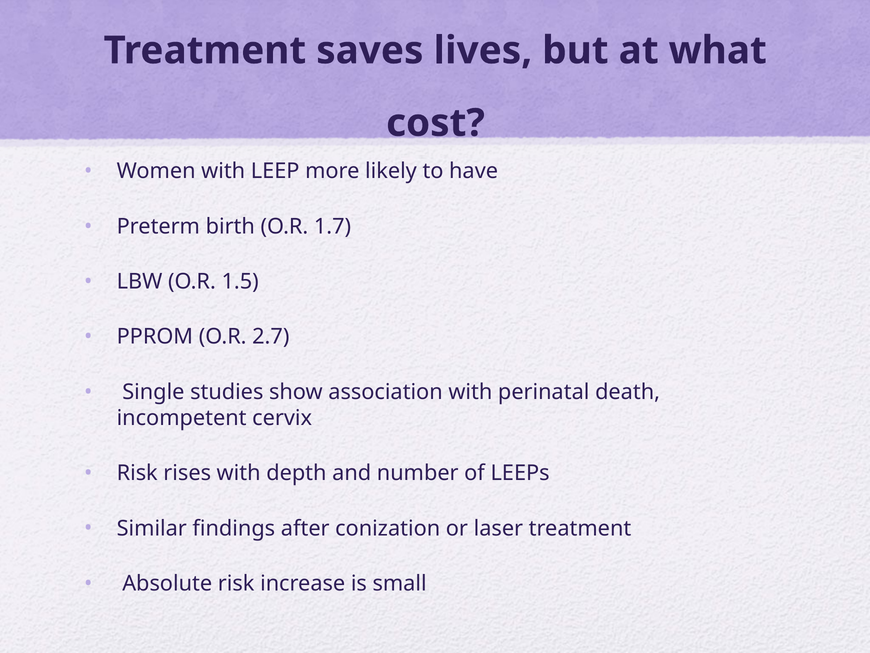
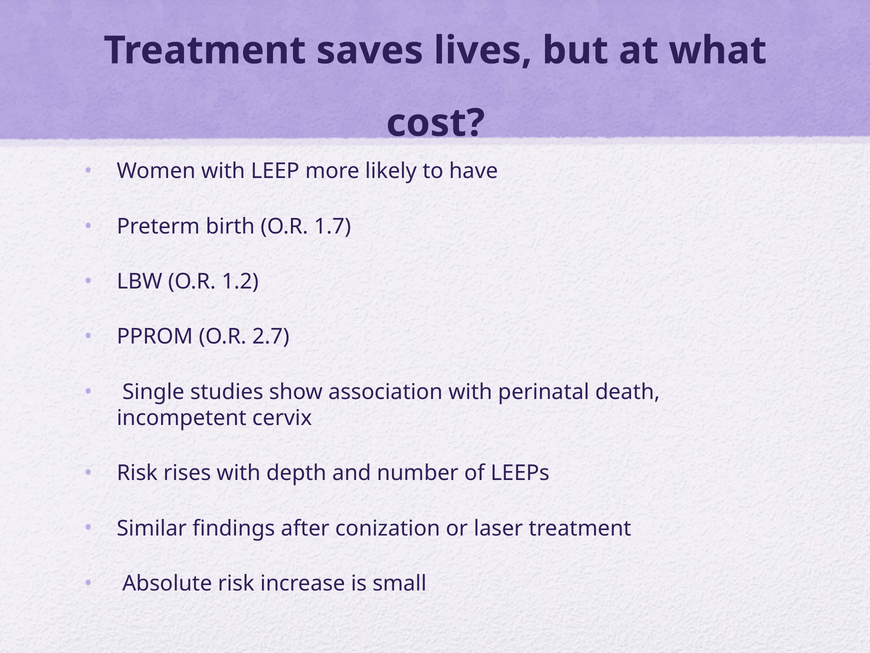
1.5: 1.5 -> 1.2 (240, 281)
